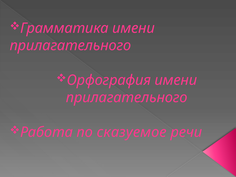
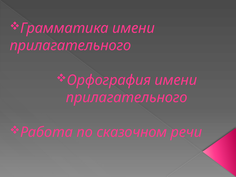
сказуемое: сказуемое -> сказочном (132, 132)
